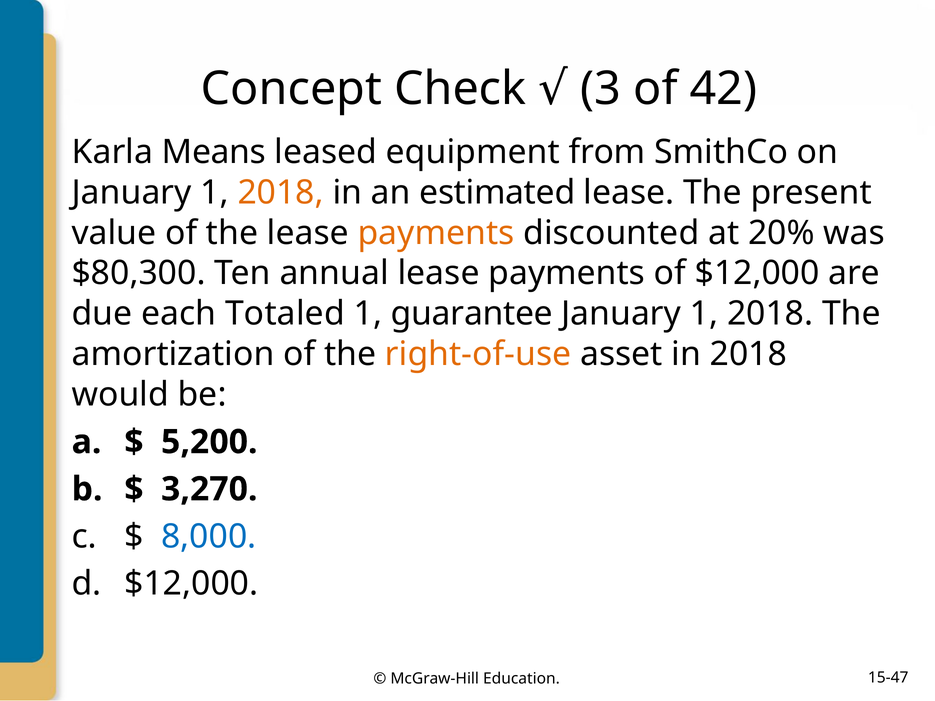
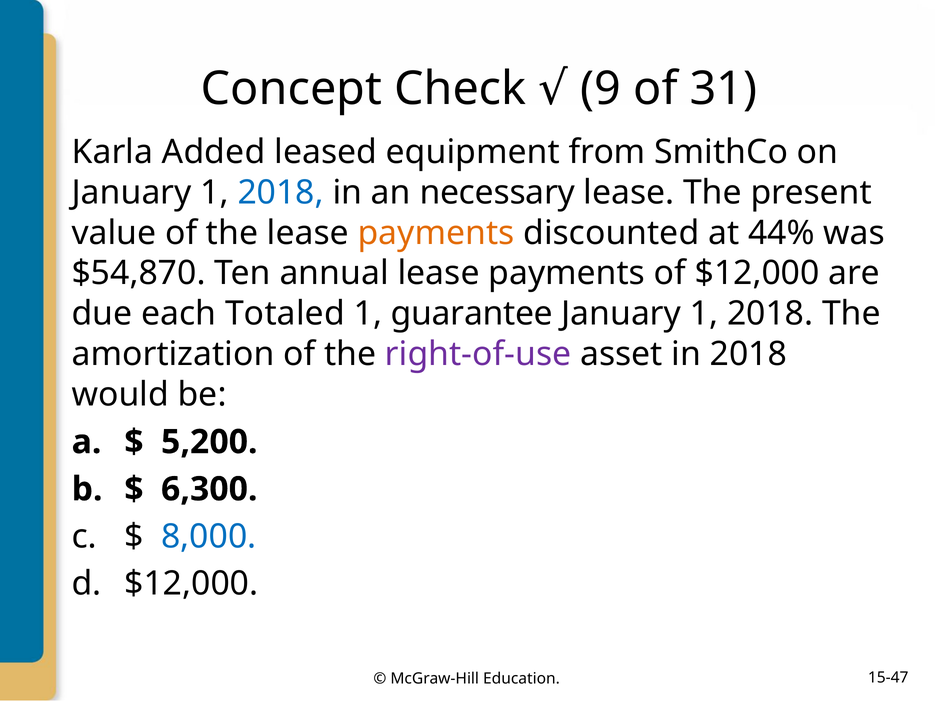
3: 3 -> 9 (601, 89)
42: 42 -> 31 (723, 89)
Means: Means -> Added (214, 152)
2018 colour: orange -> blue (281, 192)
estimated: estimated -> necessary (497, 192)
20%: 20% -> 44% (781, 233)
$80,300: $80,300 -> $54,870 (139, 273)
right-of-use colour: orange -> purple (478, 354)
3,270: 3,270 -> 6,300 (209, 489)
